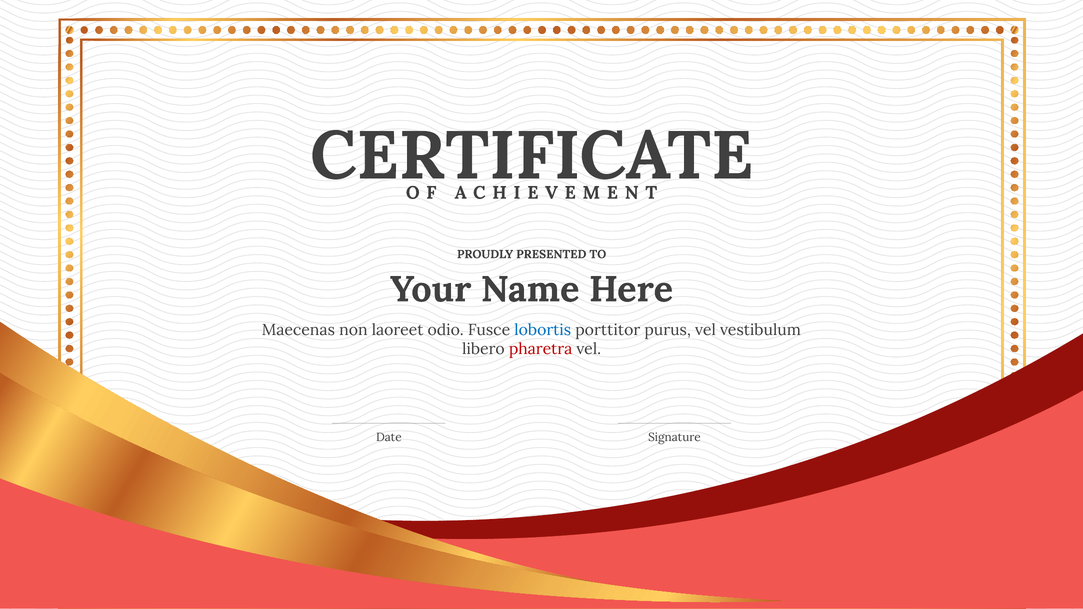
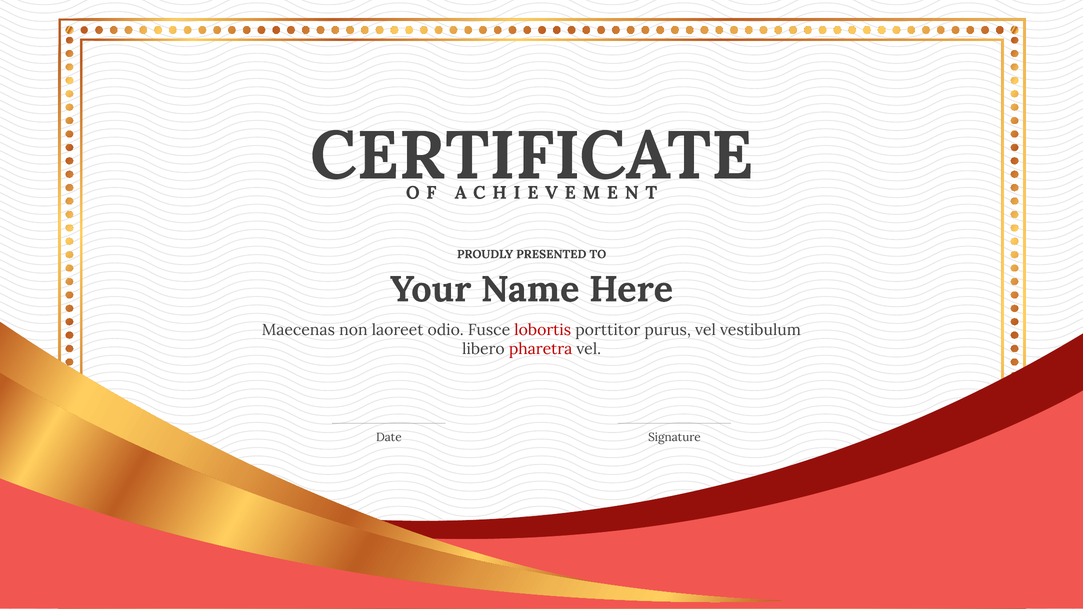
lobortis colour: blue -> red (543, 330)
